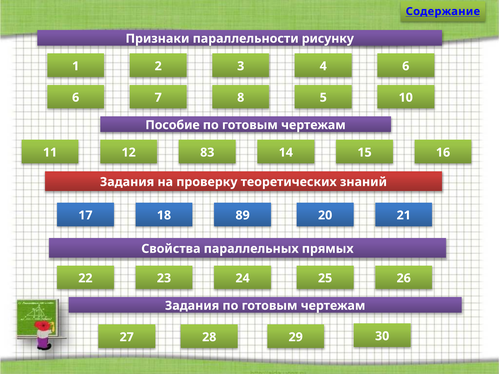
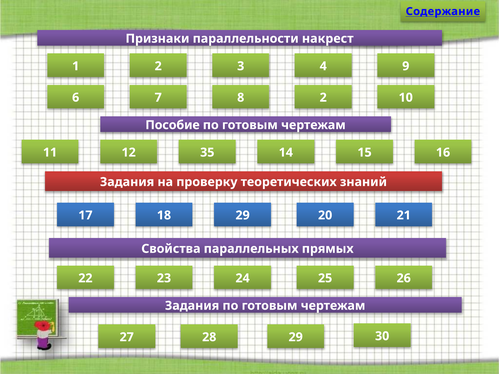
рисунку: рисунку -> накрест (328, 39)
4 6: 6 -> 9 (406, 66)
8 5: 5 -> 2 (323, 98)
83: 83 -> 35 (207, 153)
18 89: 89 -> 29 (243, 215)
